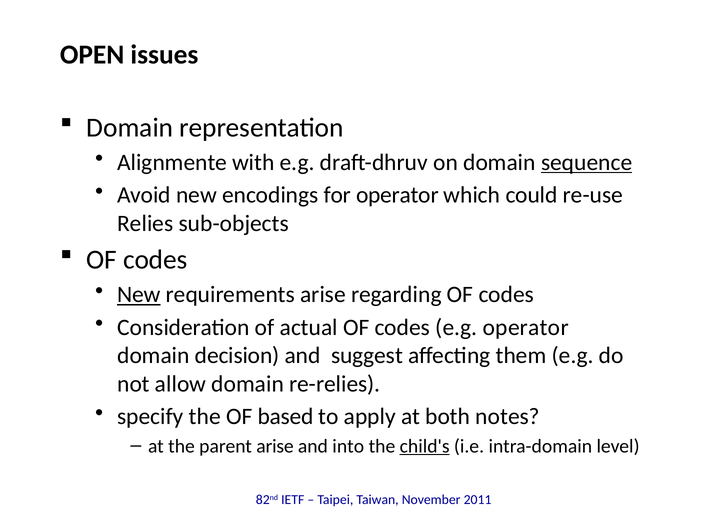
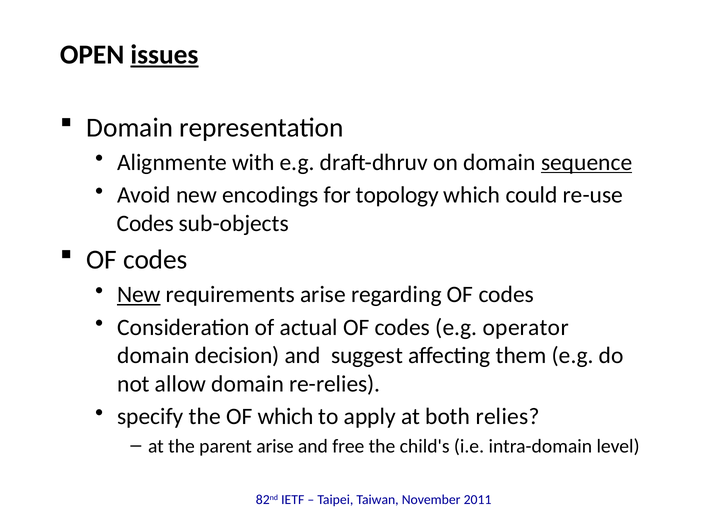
issues underline: none -> present (164, 55)
for operator: operator -> topology (397, 196)
Relies: Relies -> Codes (145, 224)
OF based: based -> which (286, 417)
notes: notes -> relies (508, 417)
into: into -> free (348, 447)
child's underline: present -> none (425, 447)
